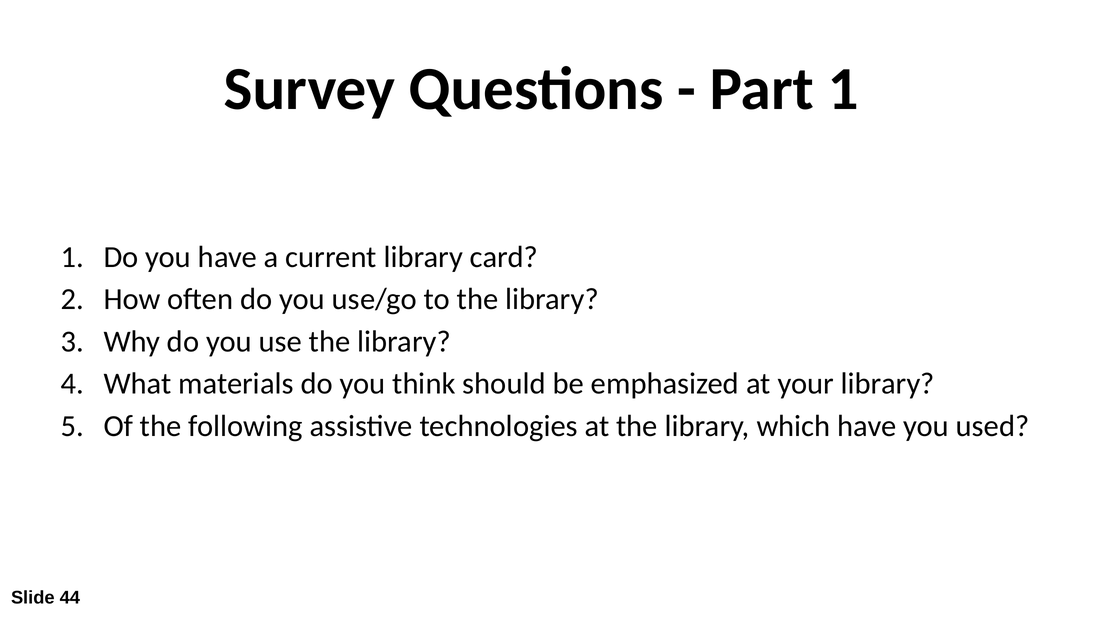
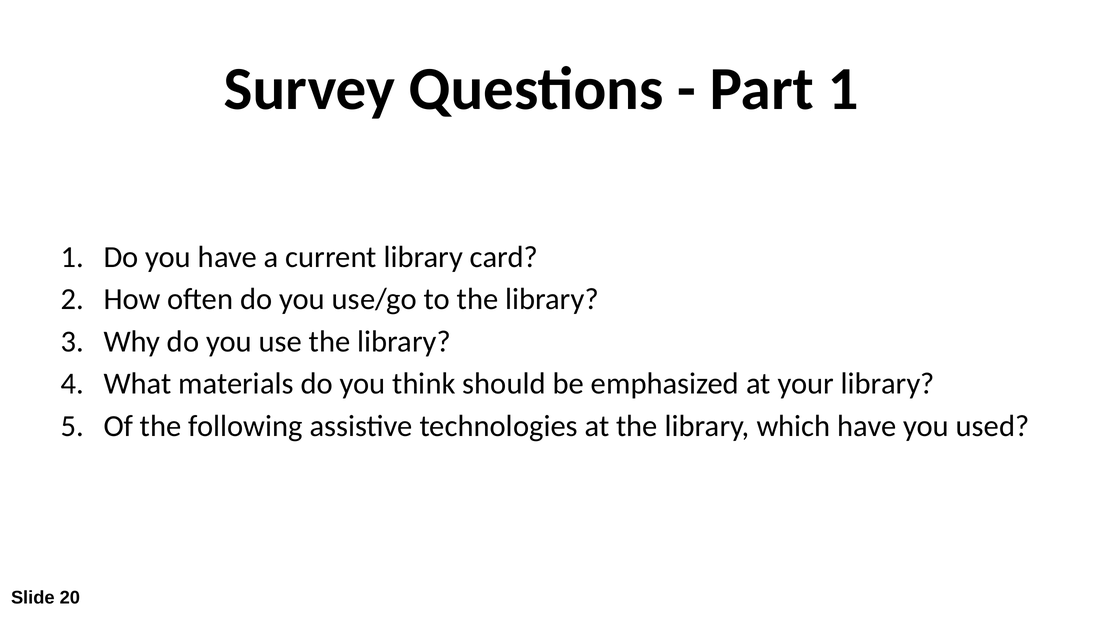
44: 44 -> 20 (70, 598)
